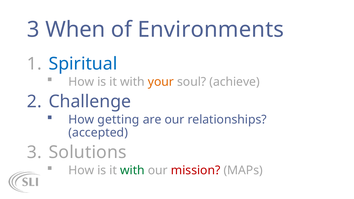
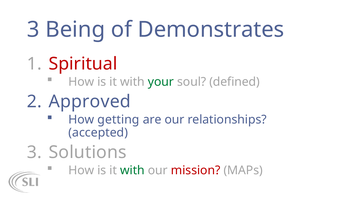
When: When -> Being (75, 30)
Environments: Environments -> Demonstrates (211, 30)
Spiritual colour: blue -> red (83, 64)
your colour: orange -> green (161, 82)
achieve: achieve -> defined (235, 82)
Challenge: Challenge -> Approved (90, 102)
